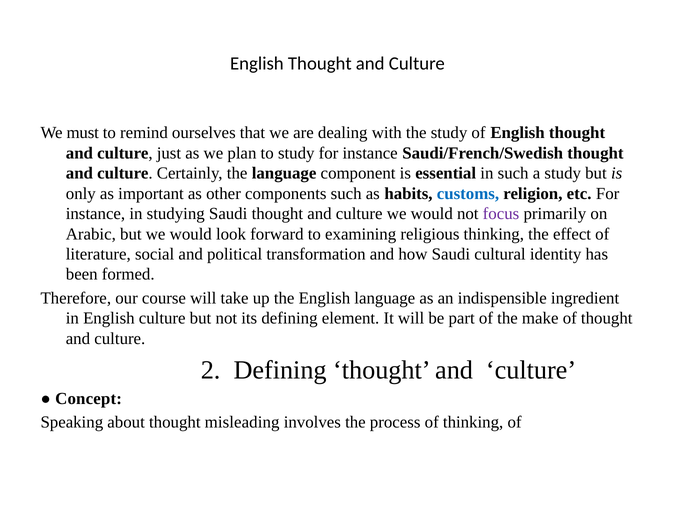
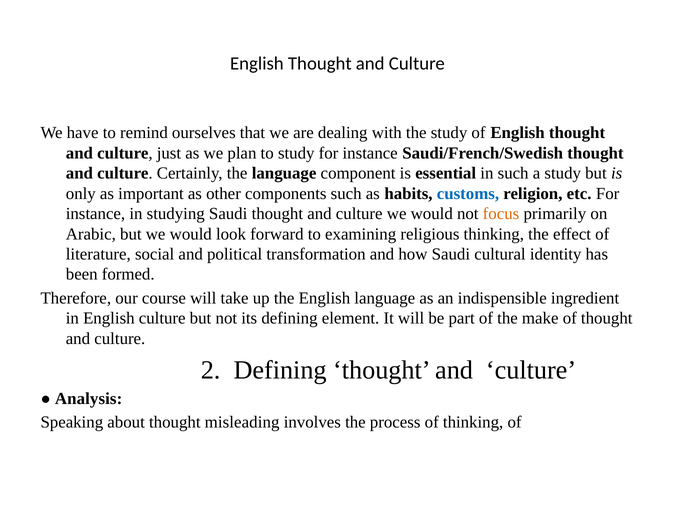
must: must -> have (83, 133)
focus colour: purple -> orange (501, 214)
Concept: Concept -> Analysis (89, 399)
